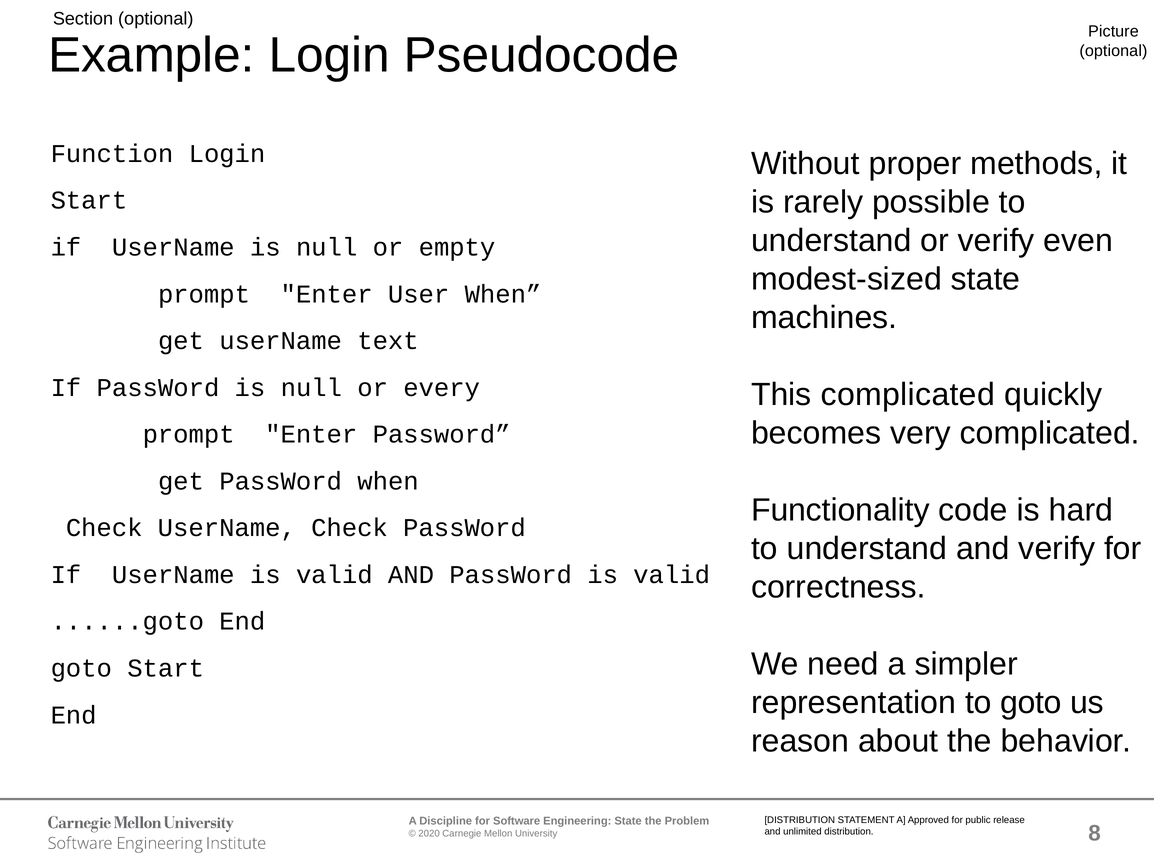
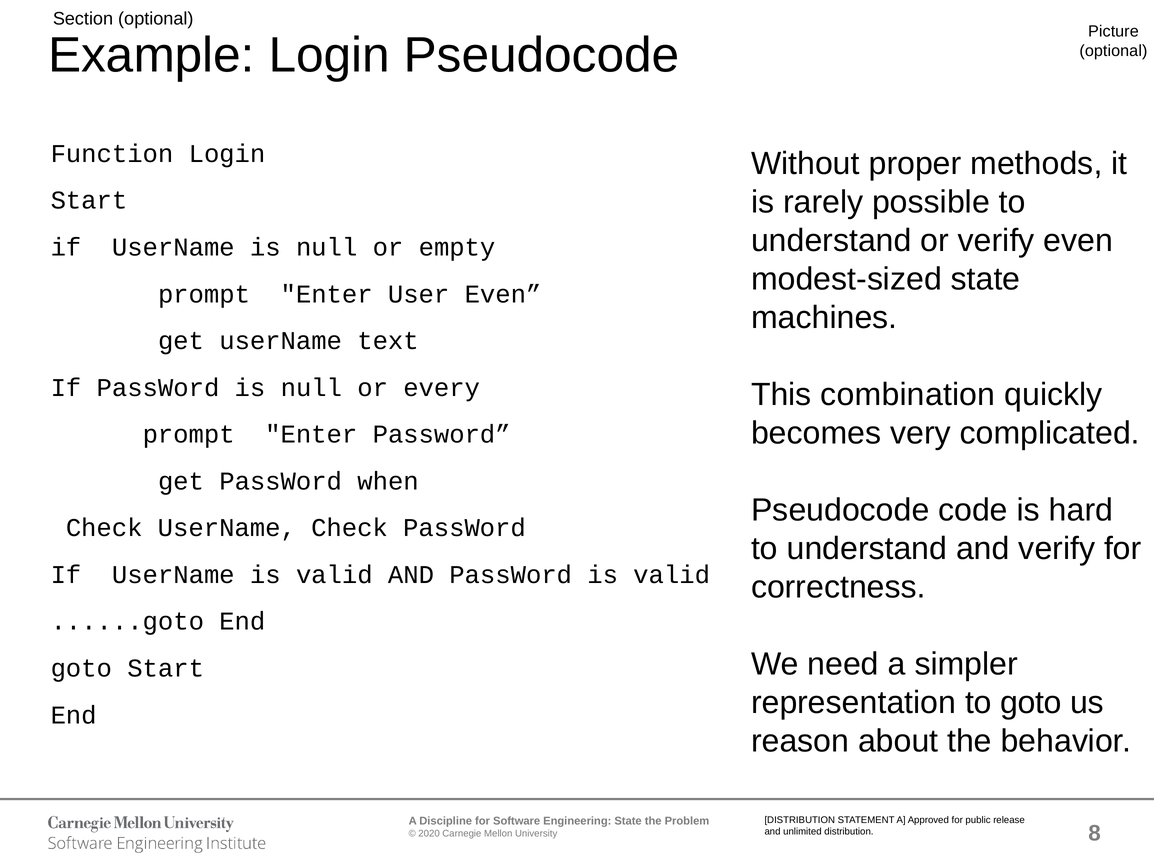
User When: When -> Even (503, 294)
This complicated: complicated -> combination (908, 395)
Functionality: Functionality -> Pseudocode (840, 510)
